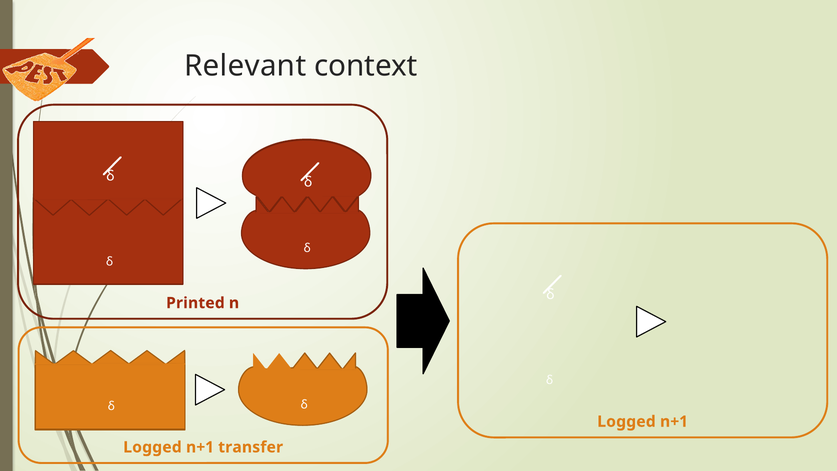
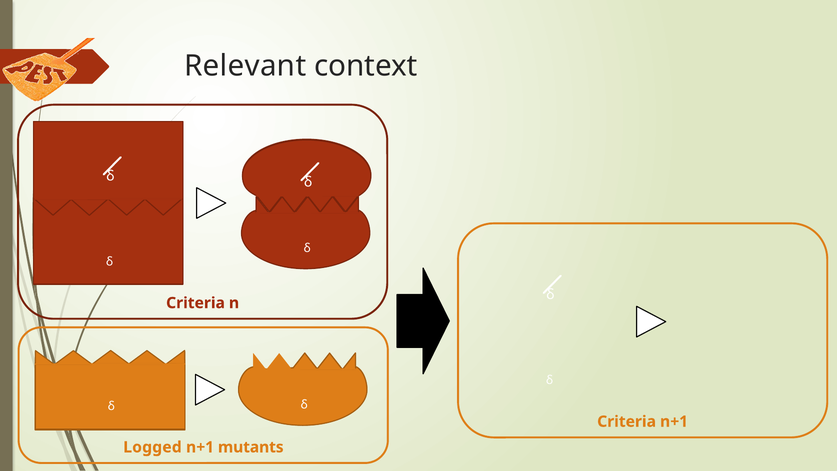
Printed: Printed -> Criteria (196, 303)
Logged: Logged -> Criteria (627, 421)
transfer: transfer -> mutants (251, 447)
